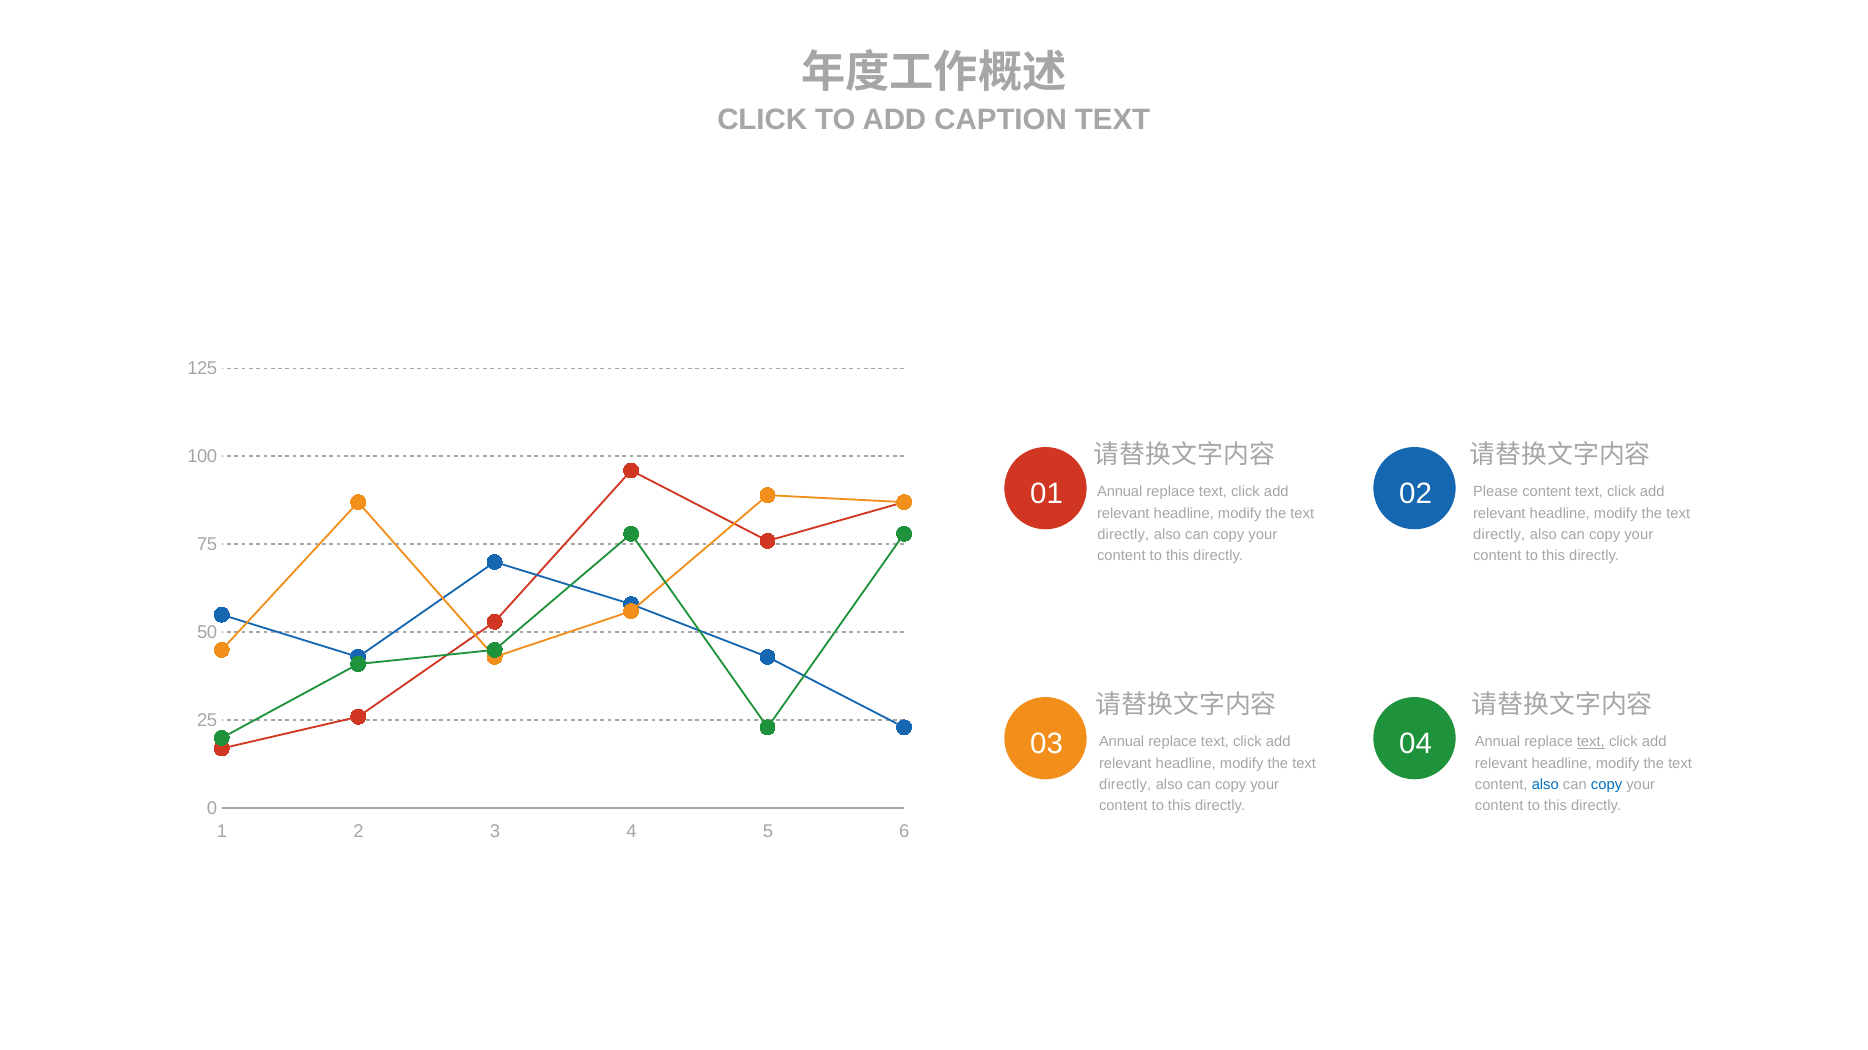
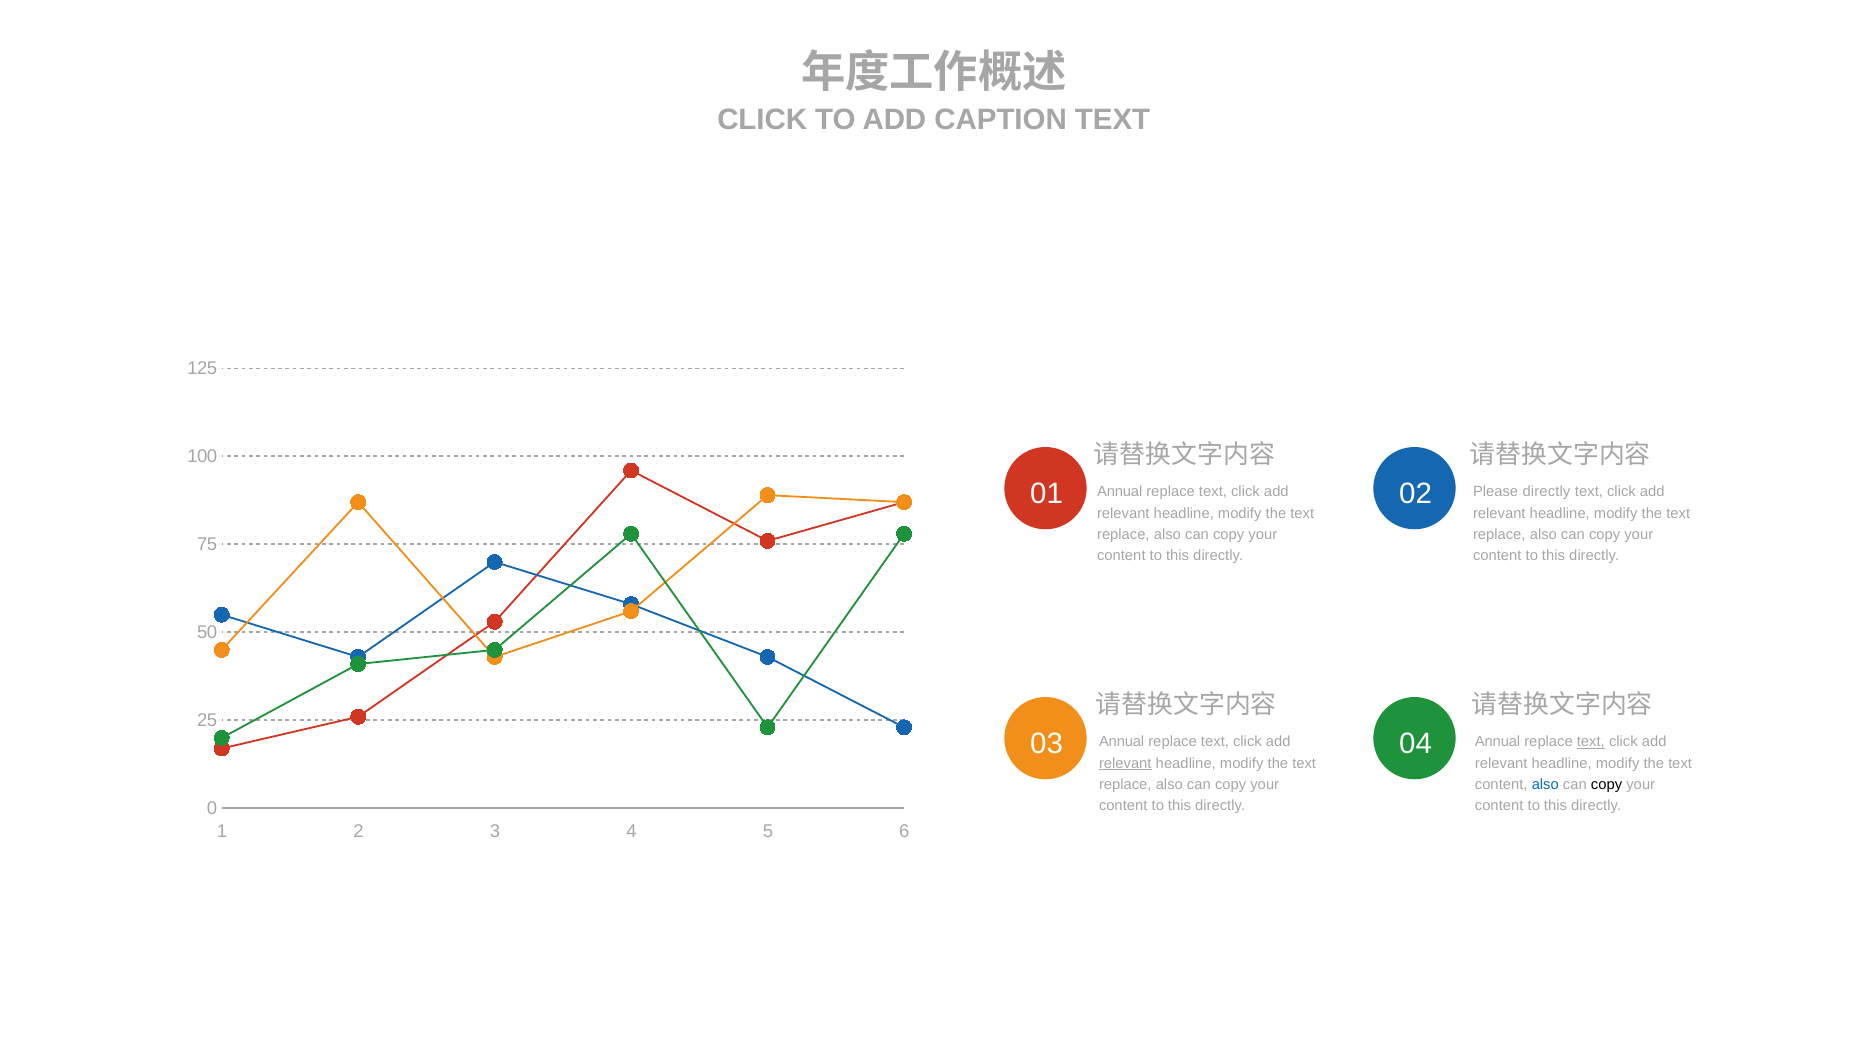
Please content: content -> directly (1546, 492)
directly: directly -> replace (1123, 535)
directly: directly -> replace (1499, 535)
relevant underline: none -> present (1125, 764)
directly: directly -> replace (1125, 785)
copy colour: blue -> black (1607, 785)
